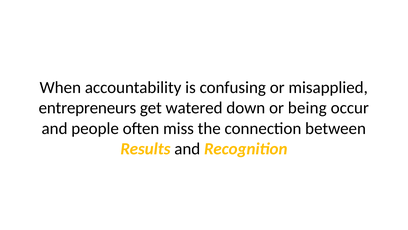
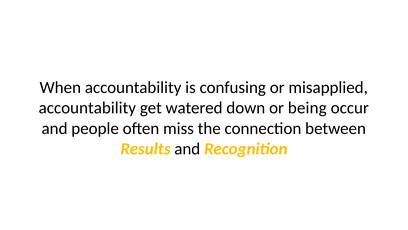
entrepreneurs: entrepreneurs -> accountability (87, 108)
